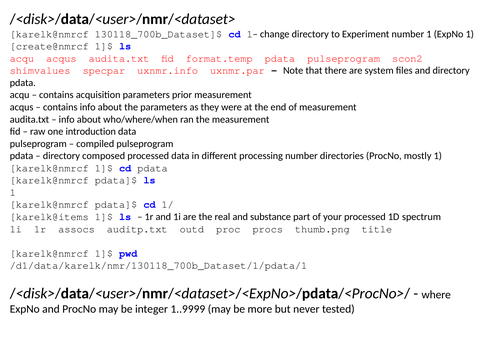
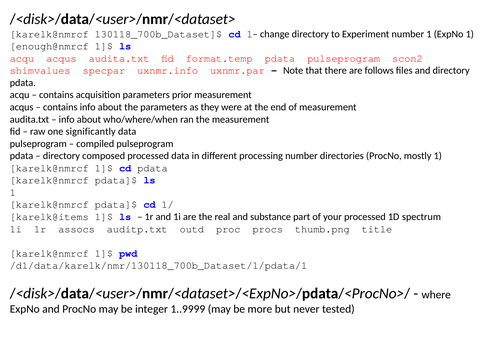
create@nmrcf: create@nmrcf -> enough@nmrcf (49, 46)
system: system -> follows (379, 70)
introduction: introduction -> significantly (91, 131)
